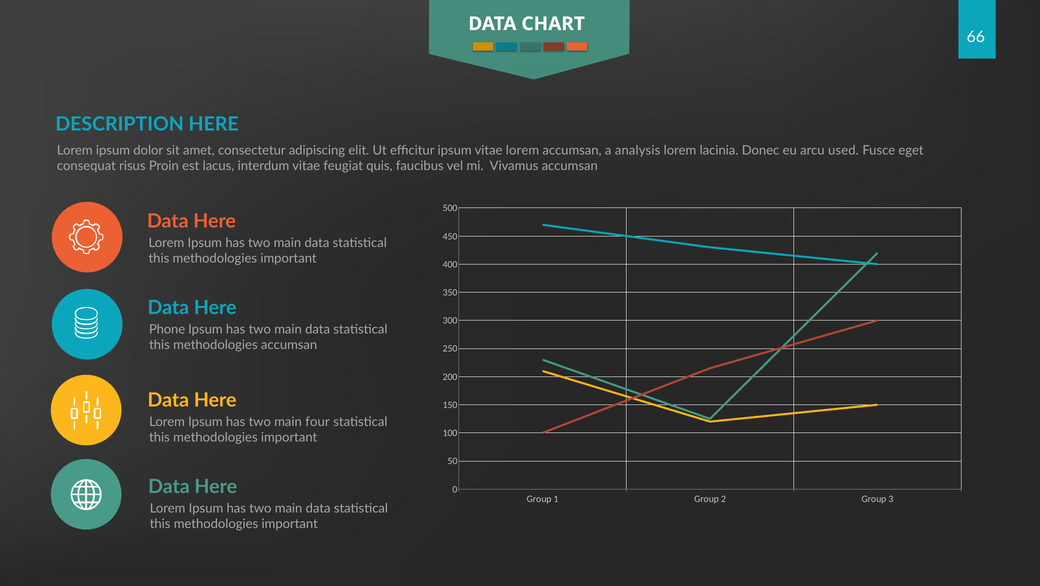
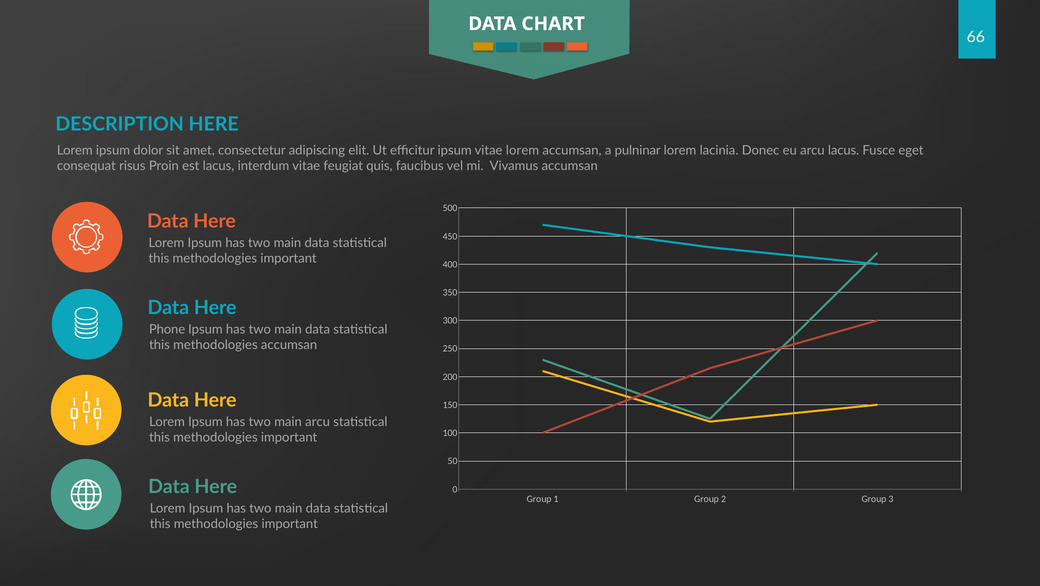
analysis: analysis -> pulninar (638, 150)
arcu used: used -> lacus (844, 150)
main four: four -> arcu (318, 422)
